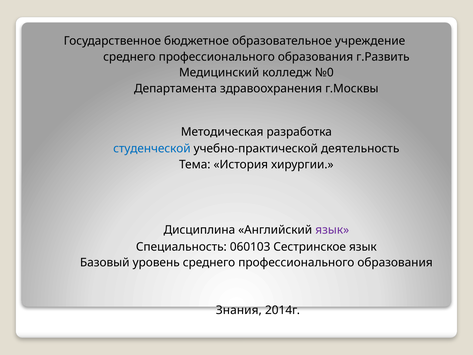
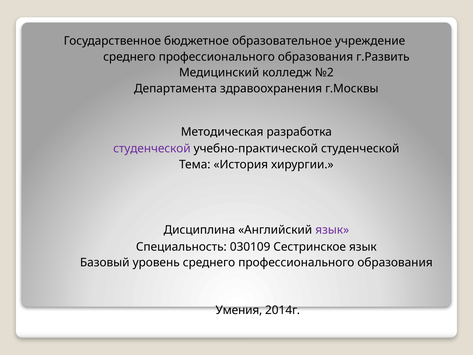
№0: №0 -> №2 (324, 73)
студенческой colour: blue -> purple (152, 149)
учебно-практической деятельность: деятельность -> студенческой (360, 149)
060103: 060103 -> 030109 (250, 247)
Знания: Знания -> Умения (239, 310)
